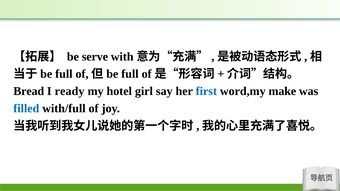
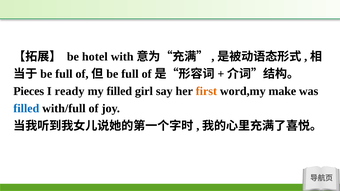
serve: serve -> hotel (95, 57)
Bread: Bread -> Pieces (29, 91)
my hotel: hotel -> filled (119, 91)
first colour: blue -> orange (206, 91)
